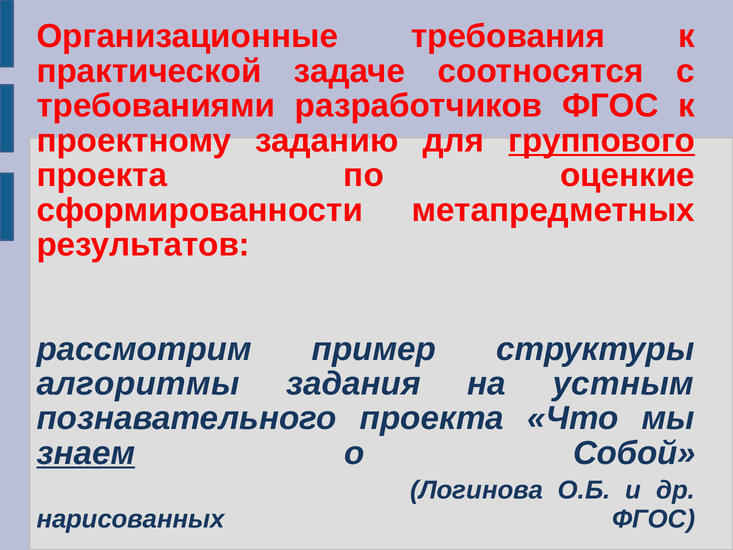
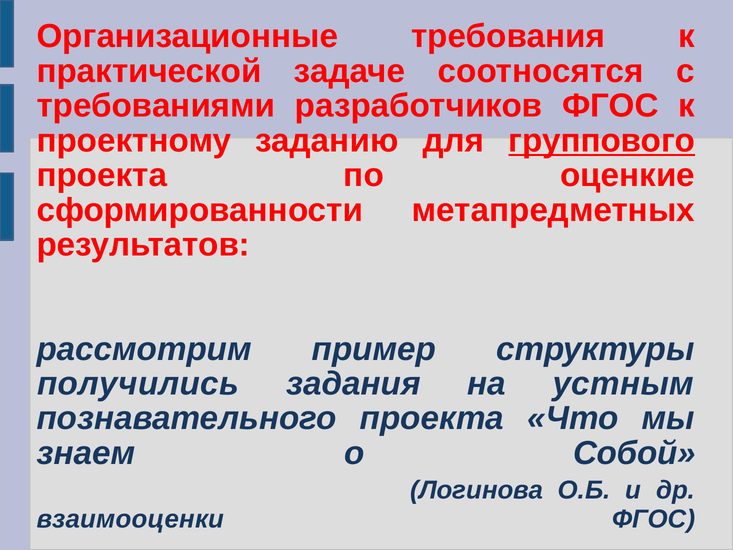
алгоритмы: алгоритмы -> получились (138, 384)
знаем underline: present -> none (86, 453)
нарисованных: нарисованных -> взаимооценки (130, 519)
